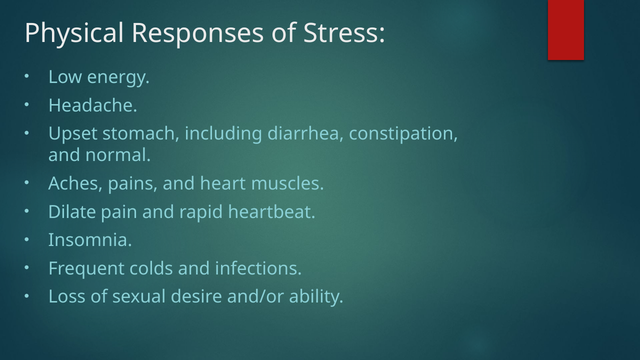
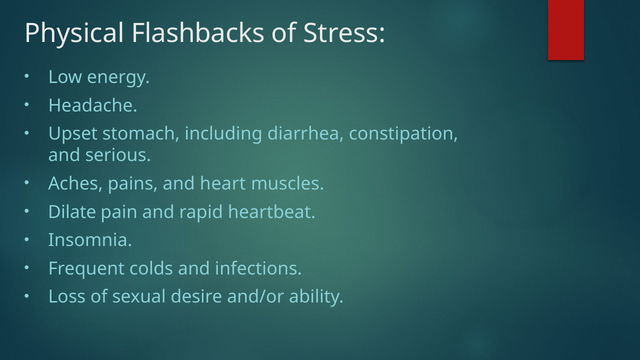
Responses: Responses -> Flashbacks (198, 33)
normal: normal -> serious (118, 155)
